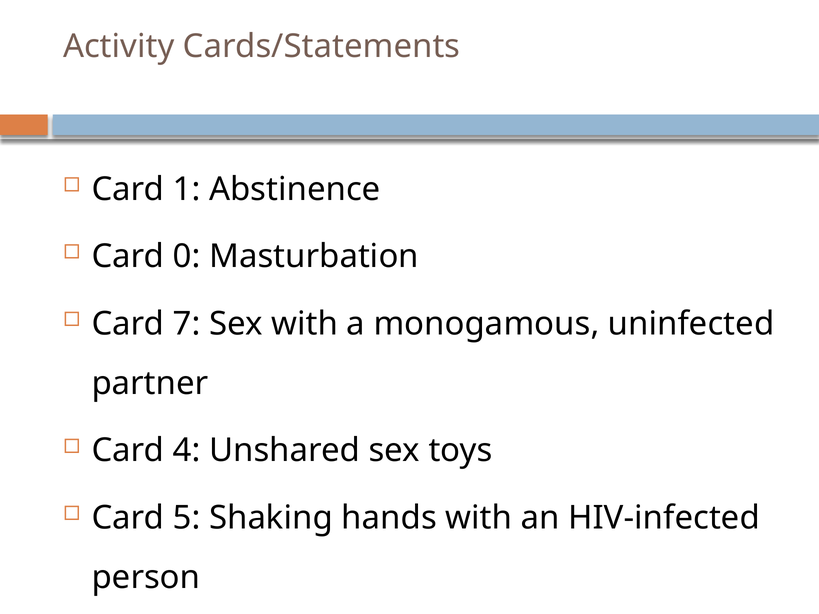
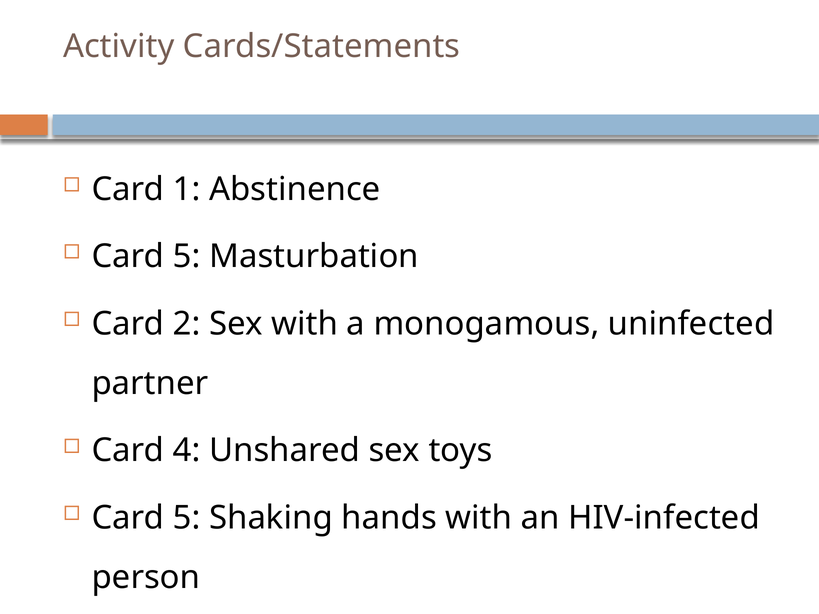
0: 0 -> 5 (187, 257)
7: 7 -> 2 (187, 324)
